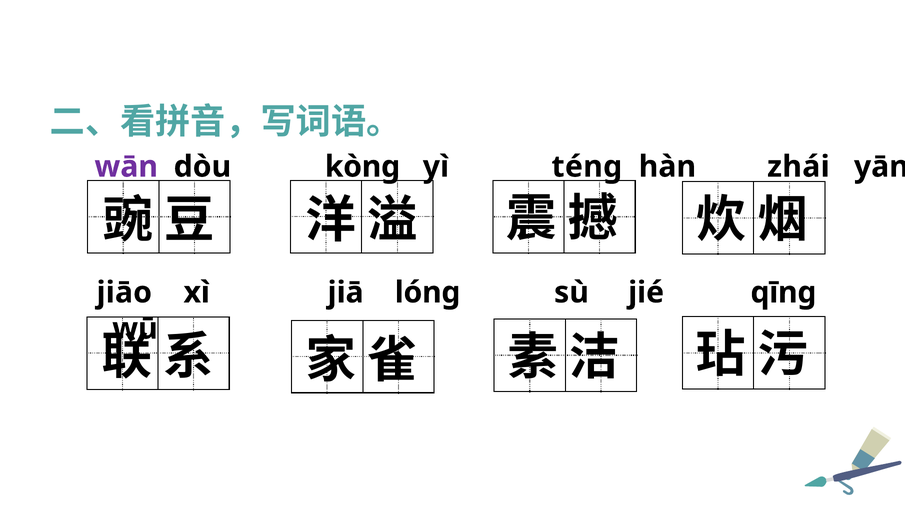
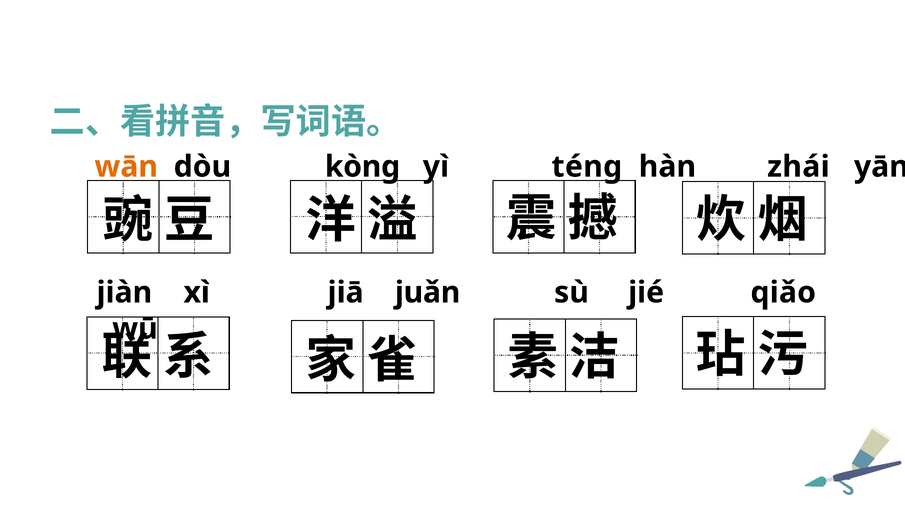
wān colour: purple -> orange (126, 167)
jiāo: jiāo -> jiàn (124, 293)
lóng: lóng -> juǎn (428, 293)
qīng: qīng -> qiǎo (783, 293)
